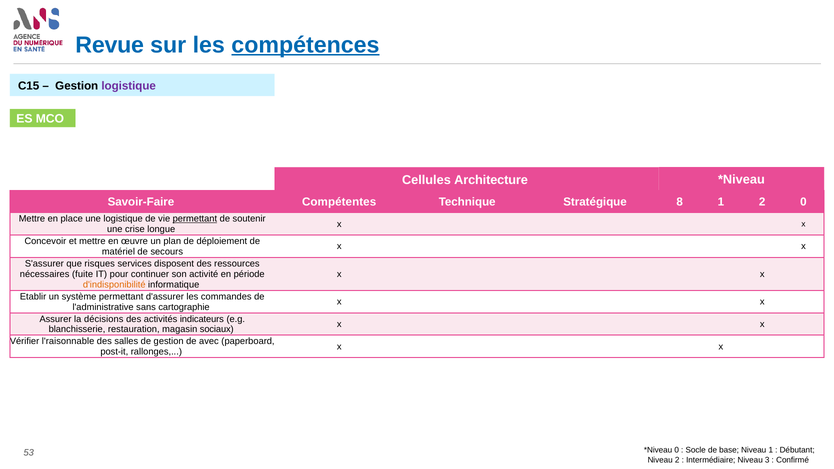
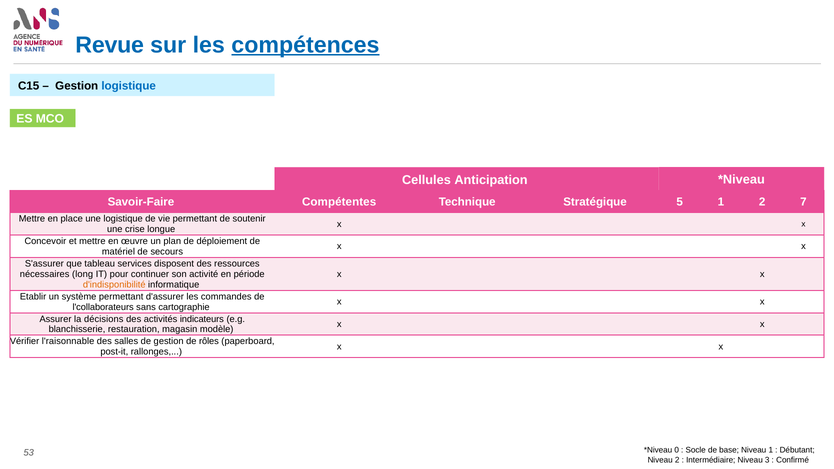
logistique colour: purple -> blue (129, 86)
Architecture: Architecture -> Anticipation (491, 180)
8: 8 -> 5 (680, 202)
2 0: 0 -> 7 (803, 202)
permettant underline: present -> none (195, 219)
risques: risques -> tableau (100, 264)
fuite: fuite -> long (83, 274)
l'administrative: l'administrative -> l'collaborateurs (103, 307)
sociaux: sociaux -> modèle (217, 330)
avec: avec -> rôles (209, 341)
